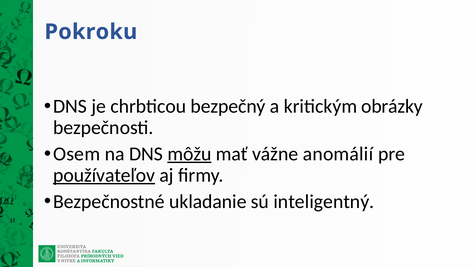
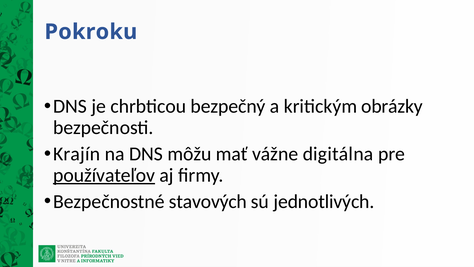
Osem: Osem -> Krajín (77, 154)
môžu underline: present -> none (189, 154)
anomálií: anomálií -> digitálna (338, 154)
ukladanie: ukladanie -> stavových (208, 201)
inteligentný: inteligentný -> jednotlivých (324, 201)
